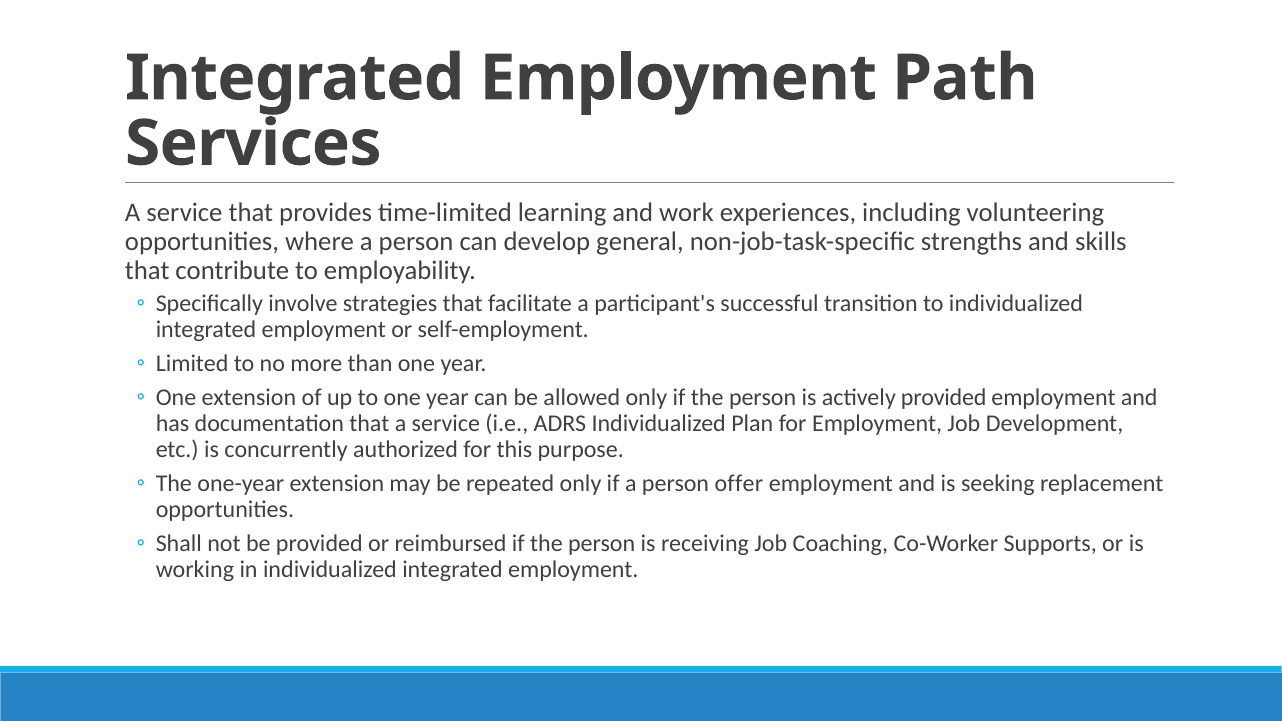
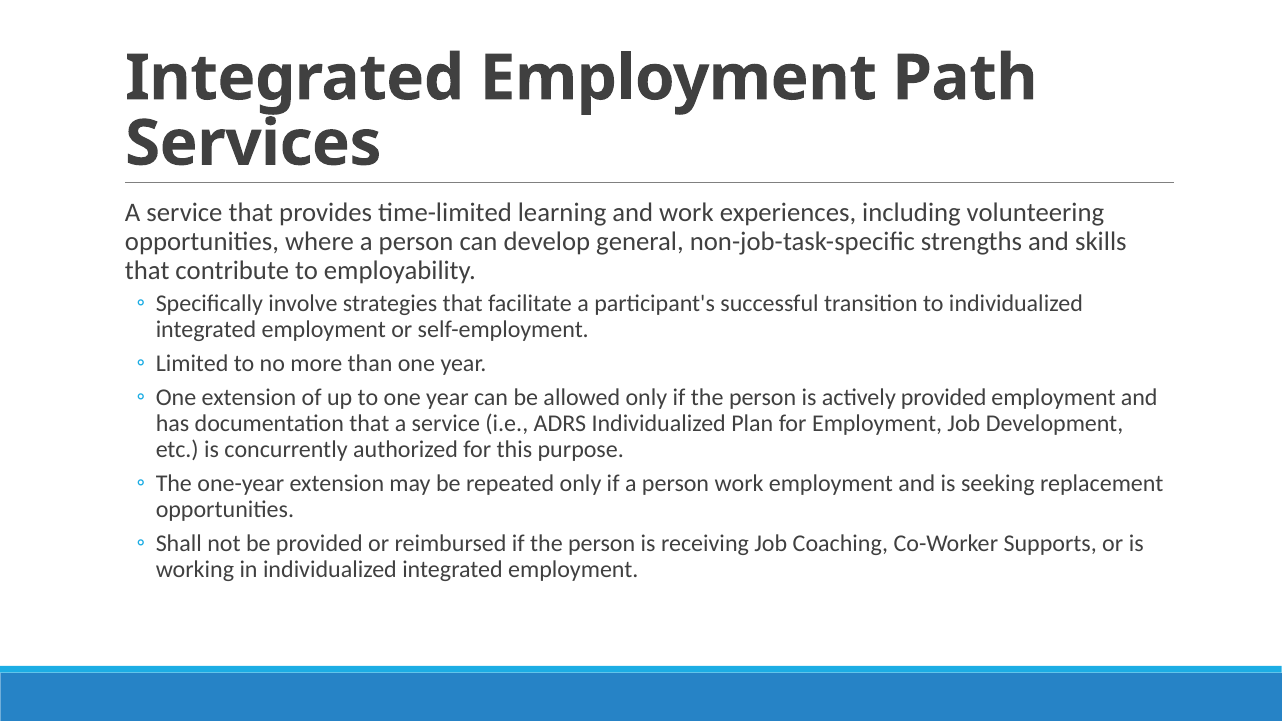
person offer: offer -> work (739, 484)
